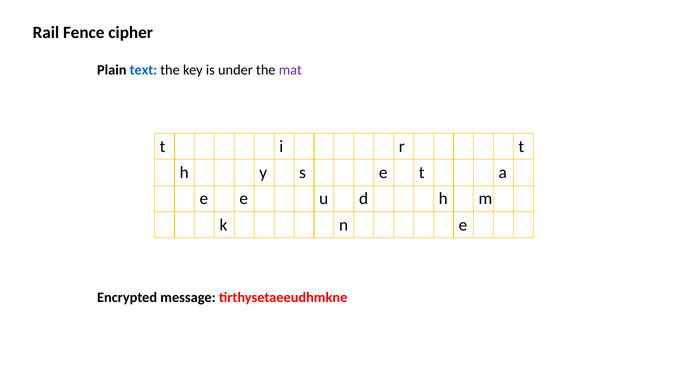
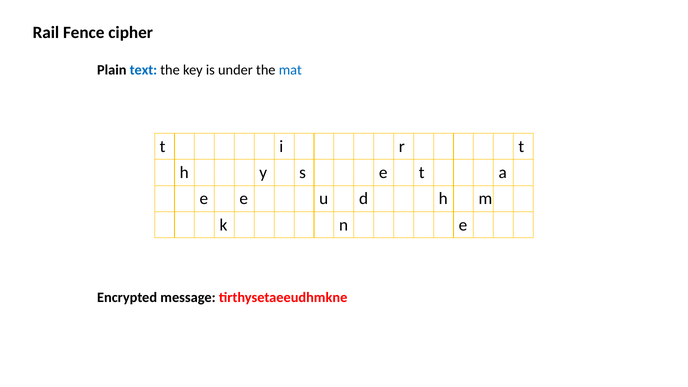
mat colour: purple -> blue (290, 70)
